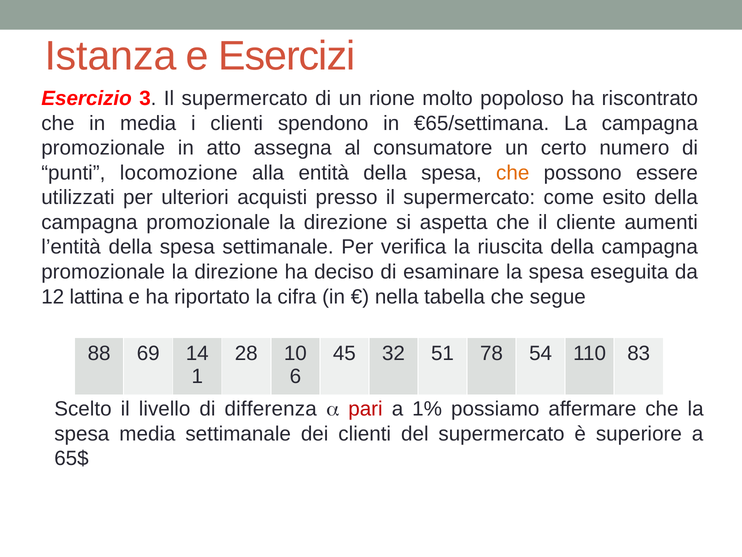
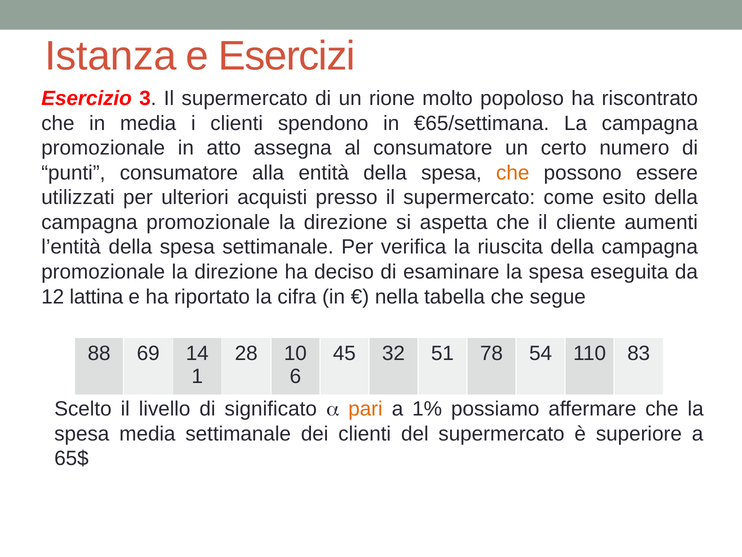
punti locomozione: locomozione -> consumatore (179, 173)
differenza: differenza -> significato (271, 409)
pari colour: red -> orange (366, 409)
